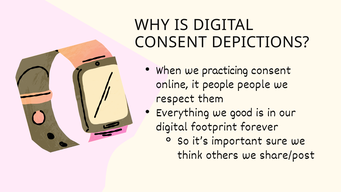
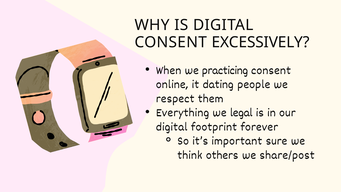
DEPICTIONS: DEPICTIONS -> EXCESSIVELY (261, 42)
it people: people -> dating (218, 84)
good: good -> legal (241, 112)
